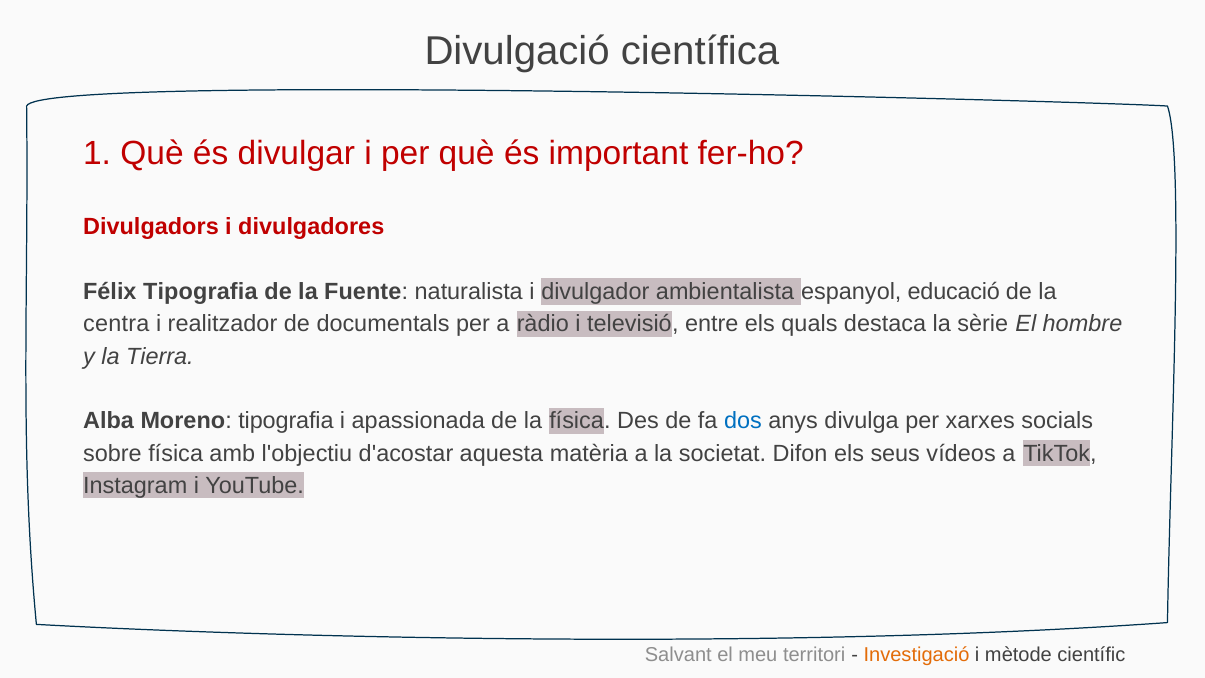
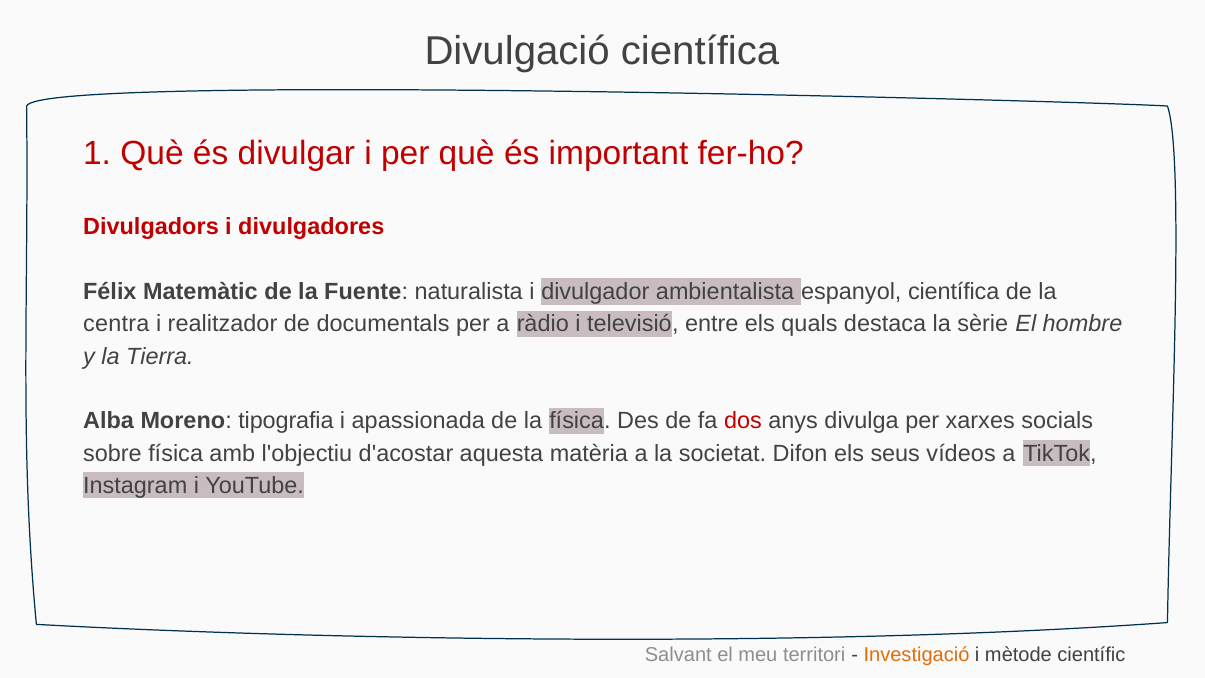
Félix Tipografia: Tipografia -> Matemàtic (200, 292)
espanyol educació: educació -> científica (954, 292)
dos colour: blue -> red (743, 421)
